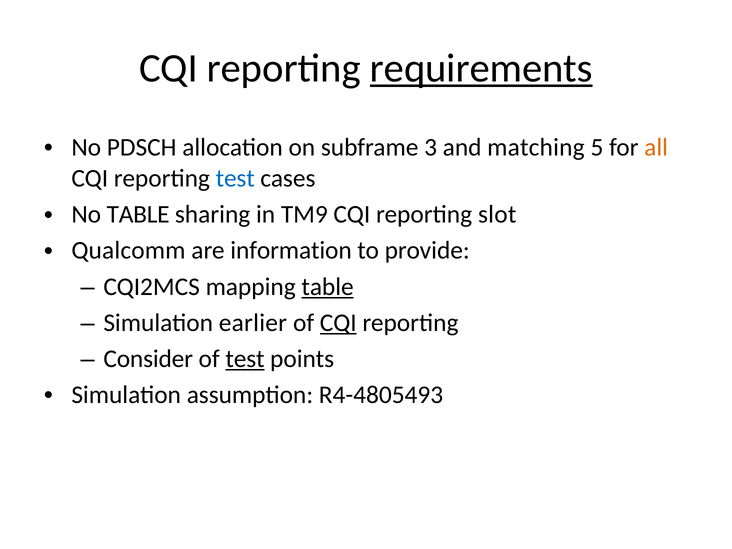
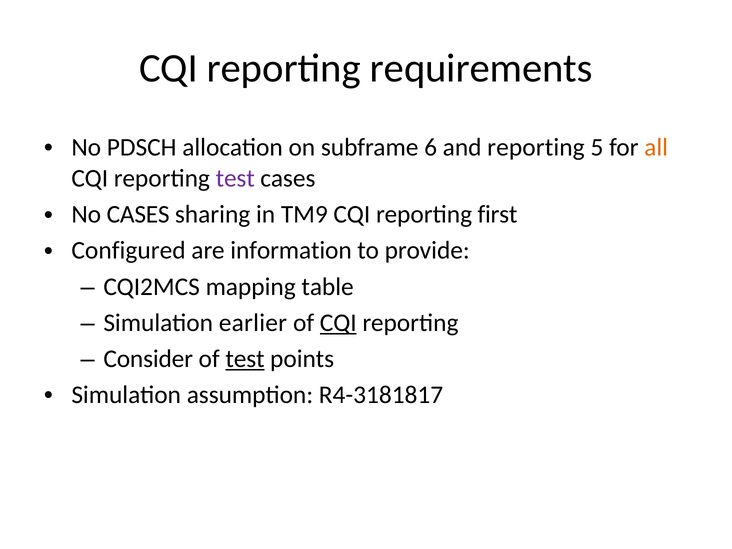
requirements underline: present -> none (481, 68)
3: 3 -> 6 (431, 148)
and matching: matching -> reporting (536, 148)
test colour: blue -> purple (235, 179)
No TABLE: TABLE -> CASES (138, 215)
slot: slot -> first (497, 215)
Qualcomm: Qualcomm -> Configured (129, 251)
table underline: present -> none (328, 287)
R4-4805493: R4-4805493 -> R4-3181817 (381, 395)
